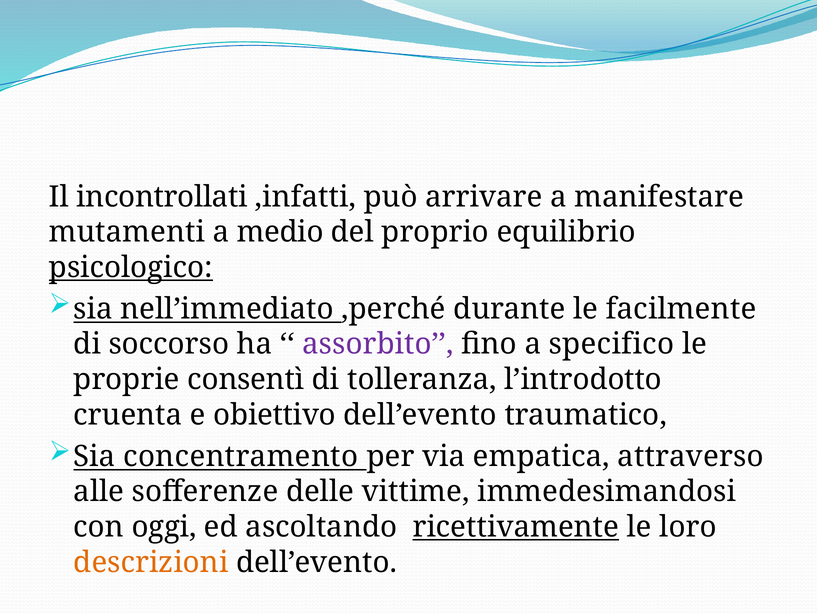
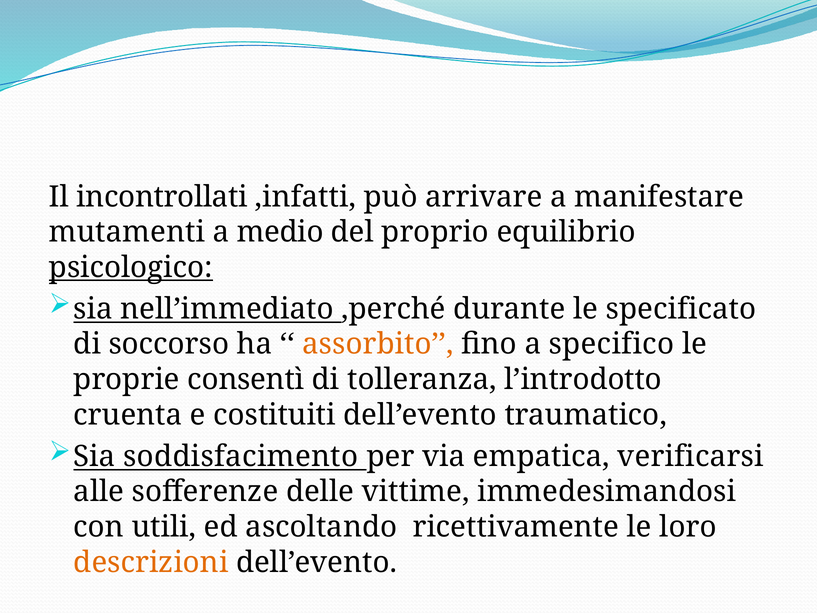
facilmente: facilmente -> specificato (681, 309)
assorbito colour: purple -> orange (378, 344)
obiettivo: obiettivo -> costituiti (275, 415)
concentramento: concentramento -> soddisfacimento (241, 456)
attraverso: attraverso -> verificarsi (690, 456)
oggi: oggi -> utili (164, 527)
ricettivamente underline: present -> none (516, 527)
